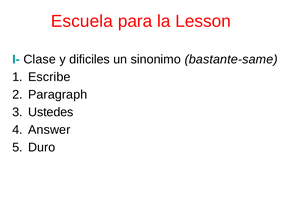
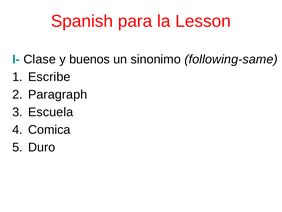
Escuela: Escuela -> Spanish (82, 21)
dificiles: dificiles -> buenos (90, 59)
bastante-same: bastante-same -> following-same (231, 59)
Ustedes: Ustedes -> Escuela (51, 112)
Answer: Answer -> Comica (49, 129)
